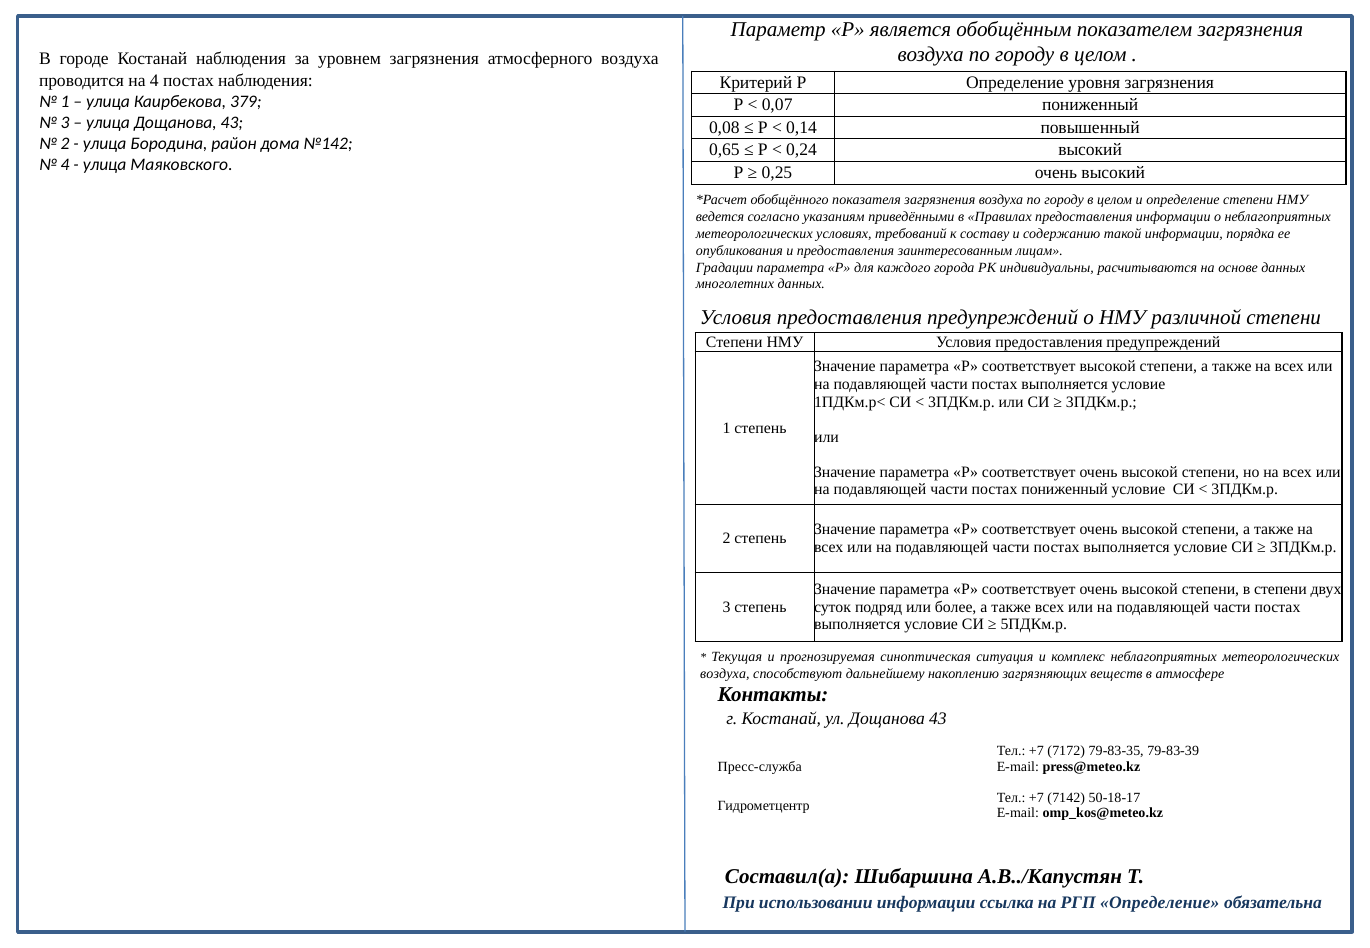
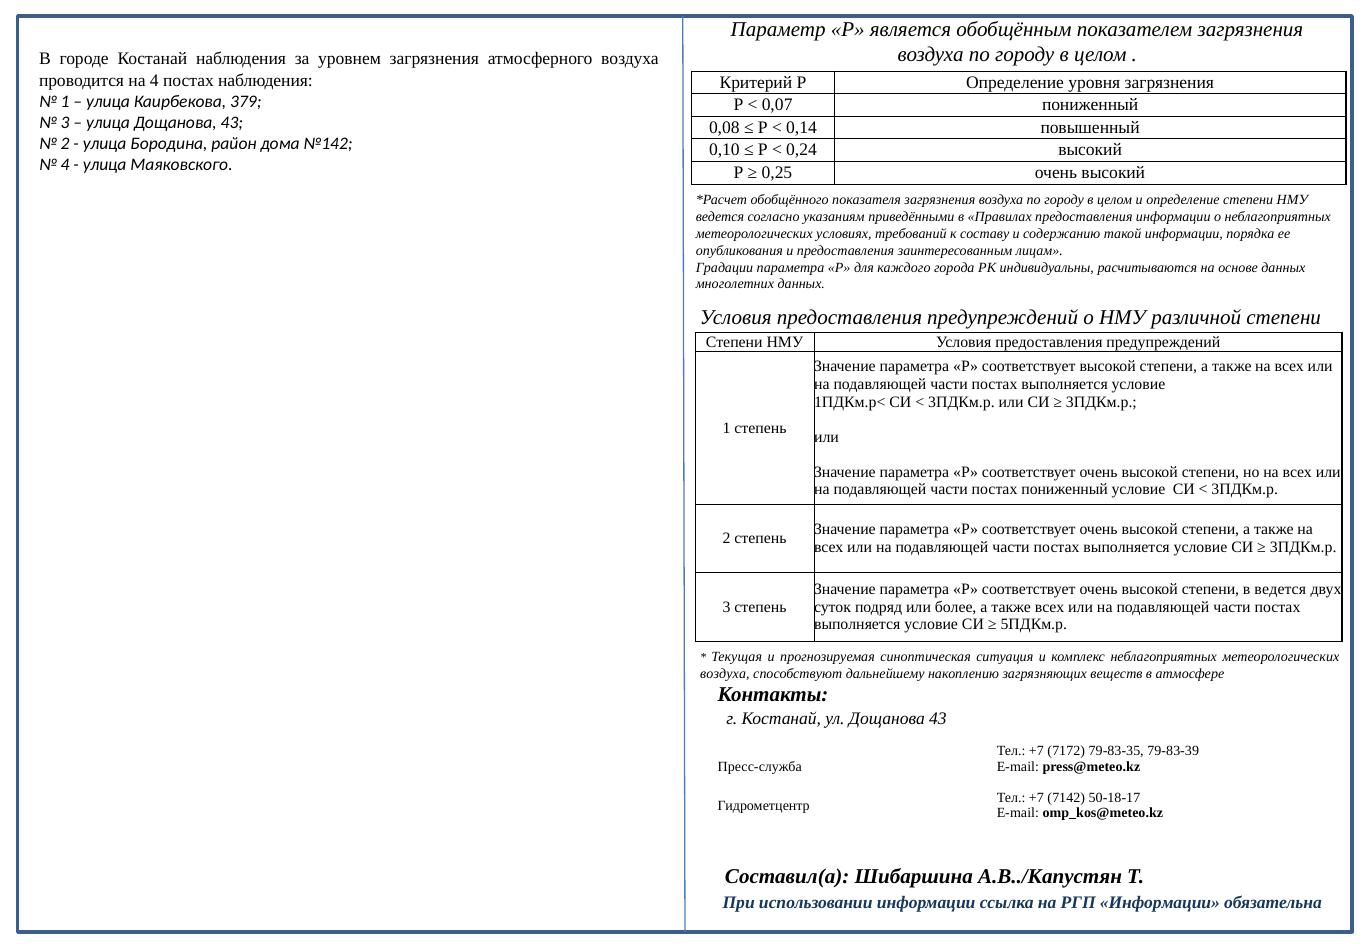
0,65: 0,65 -> 0,10 (724, 150)
в степени: степени -> ведется (1280, 590)
РГП Определение: Определение -> Информации (1160, 903)
